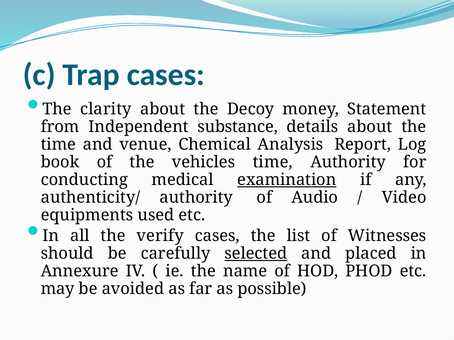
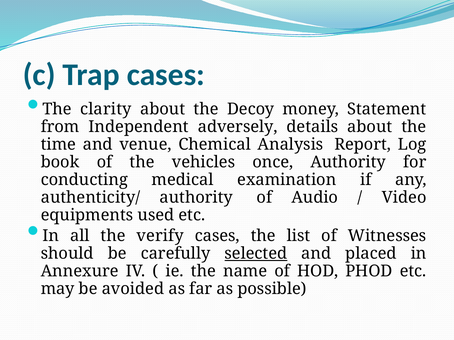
substance: substance -> adversely (238, 127)
vehicles time: time -> once (273, 162)
examination underline: present -> none (287, 180)
